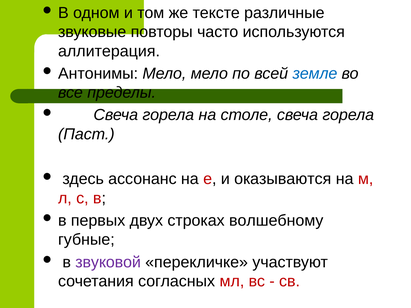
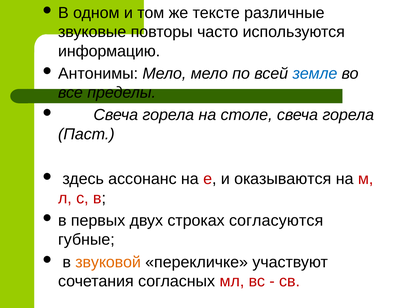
аллитерация: аллитерация -> информацию (109, 51)
волшебному: волшебному -> согласуются (276, 221)
звуковой colour: purple -> orange (108, 262)
